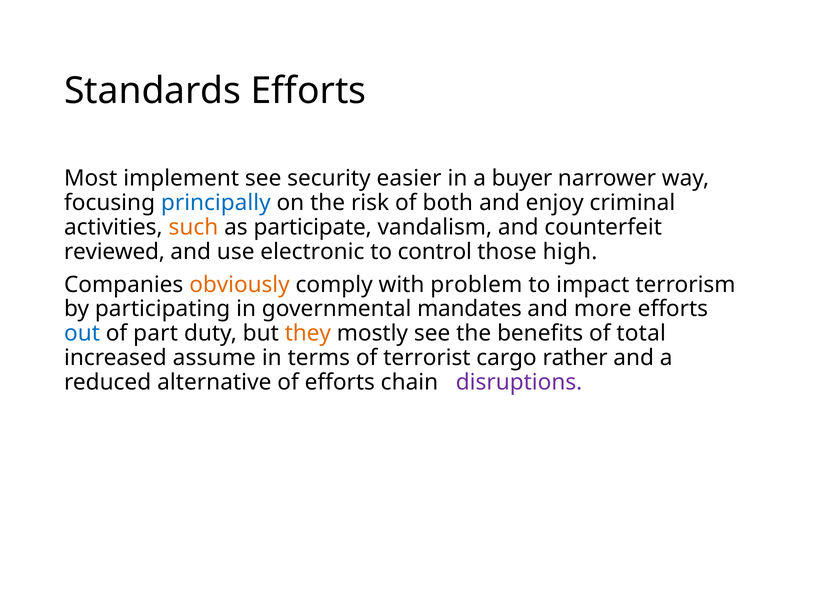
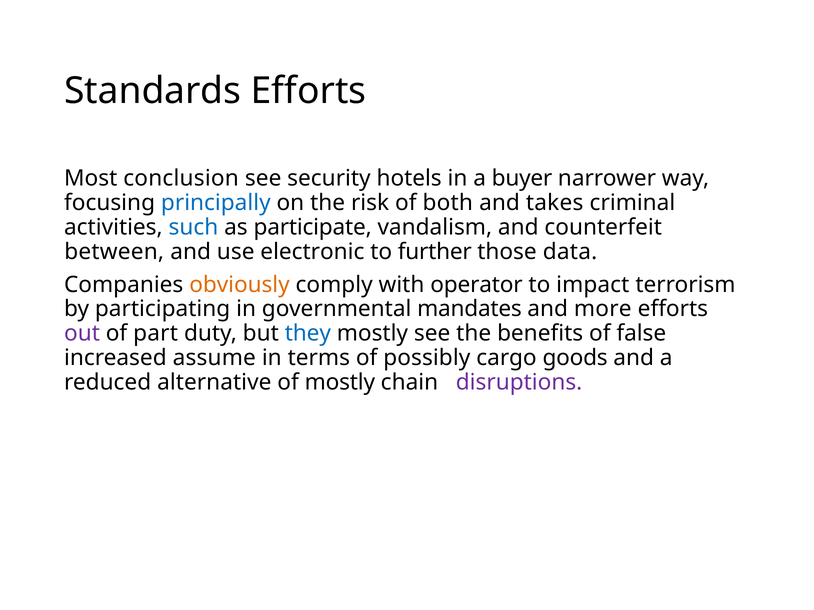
implement: implement -> conclusion (181, 179)
easier: easier -> hotels (409, 179)
enjoy: enjoy -> takes (555, 203)
such colour: orange -> blue (193, 228)
reviewed: reviewed -> between (114, 252)
control: control -> further (435, 252)
high: high -> data (570, 252)
problem: problem -> operator (477, 285)
out colour: blue -> purple (82, 334)
they colour: orange -> blue (308, 334)
total: total -> false (641, 334)
terrorist: terrorist -> possibly (427, 358)
rather: rather -> goods (575, 358)
of efforts: efforts -> mostly (340, 383)
